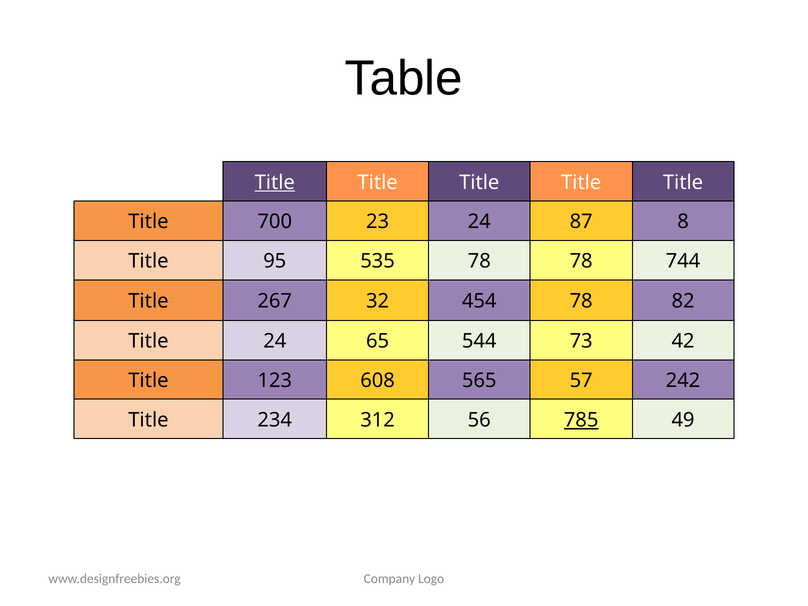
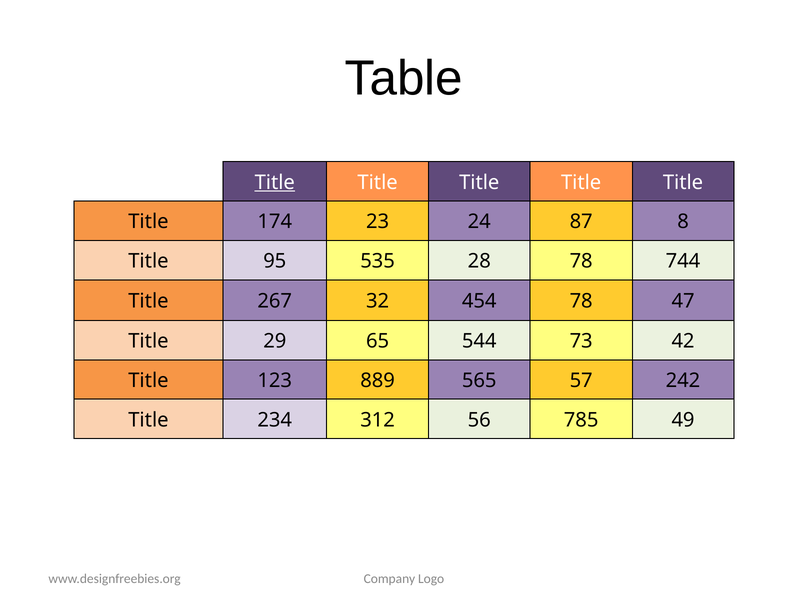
700: 700 -> 174 (275, 222)
535 78: 78 -> 28 (479, 261)
82: 82 -> 47 (683, 301)
Title 24: 24 -> 29 (275, 341)
608: 608 -> 889 (378, 381)
785 underline: present -> none (581, 420)
